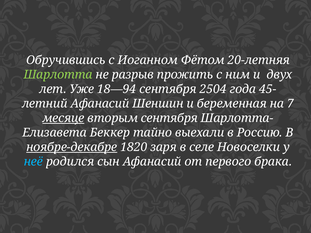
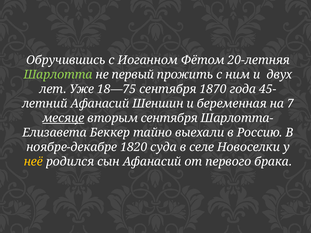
разрыв: разрыв -> первый (133, 75)
18—94: 18—94 -> 18—75 (117, 89)
2504: 2504 -> 1870 (213, 89)
ноябре-декабре underline: present -> none (72, 147)
заря: заря -> суда (164, 147)
неё colour: light blue -> yellow (33, 162)
